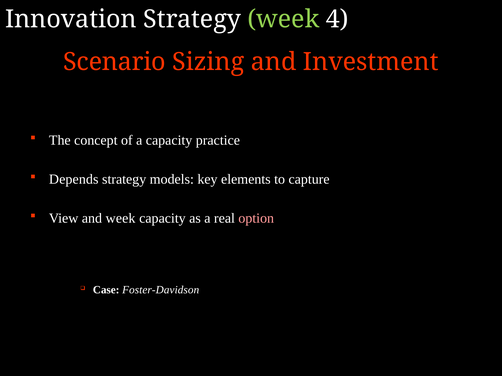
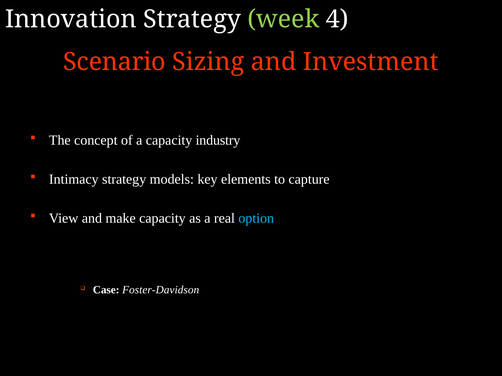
practice: practice -> industry (218, 140)
Depends: Depends -> Intimacy (74, 179)
and week: week -> make (121, 218)
option colour: pink -> light blue (256, 218)
